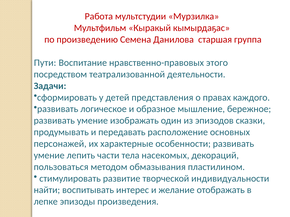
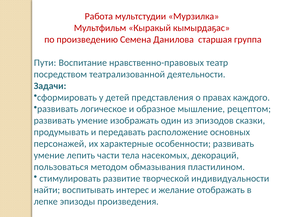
этого: этого -> театр (217, 63)
бережное: бережное -> рецептом (249, 109)
